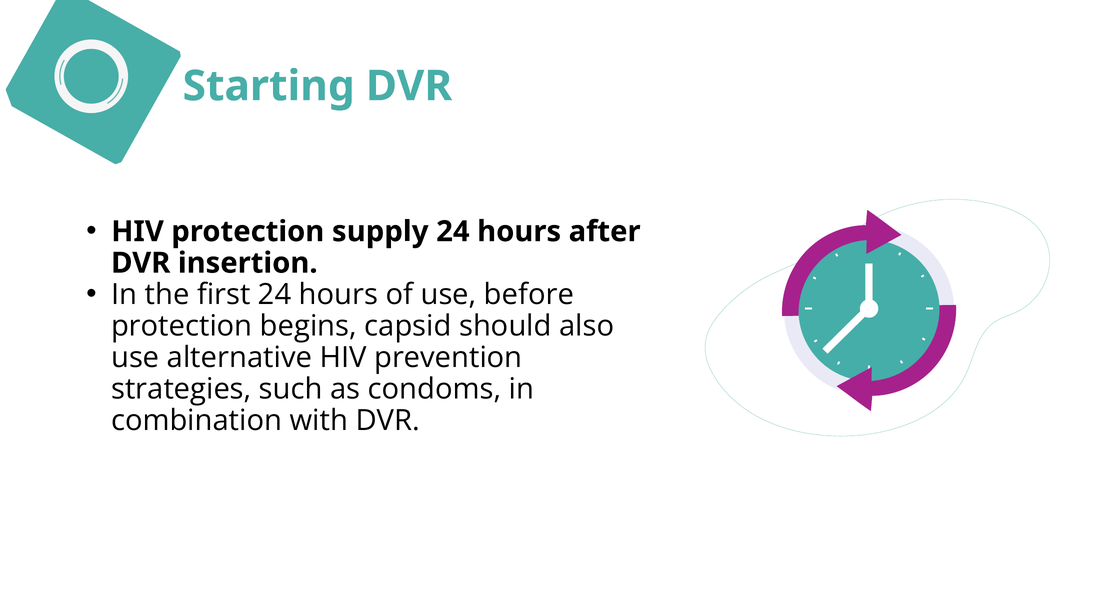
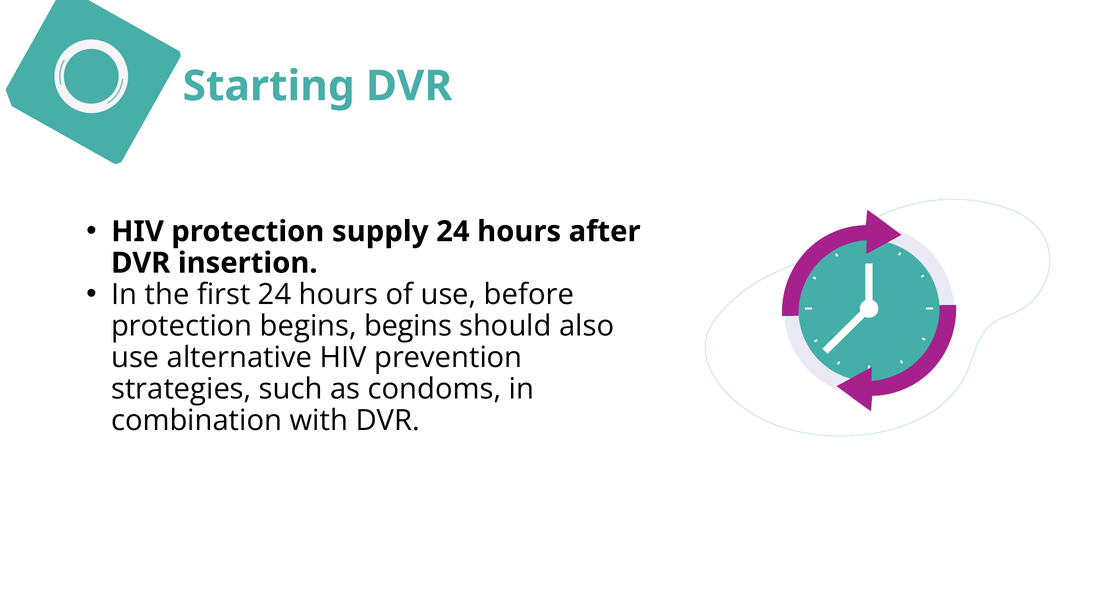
begins capsid: capsid -> begins (408, 326)
